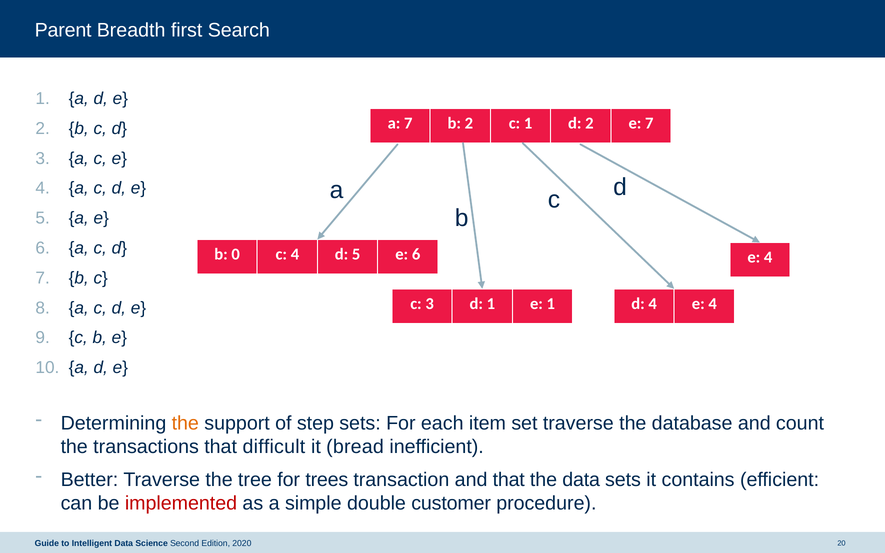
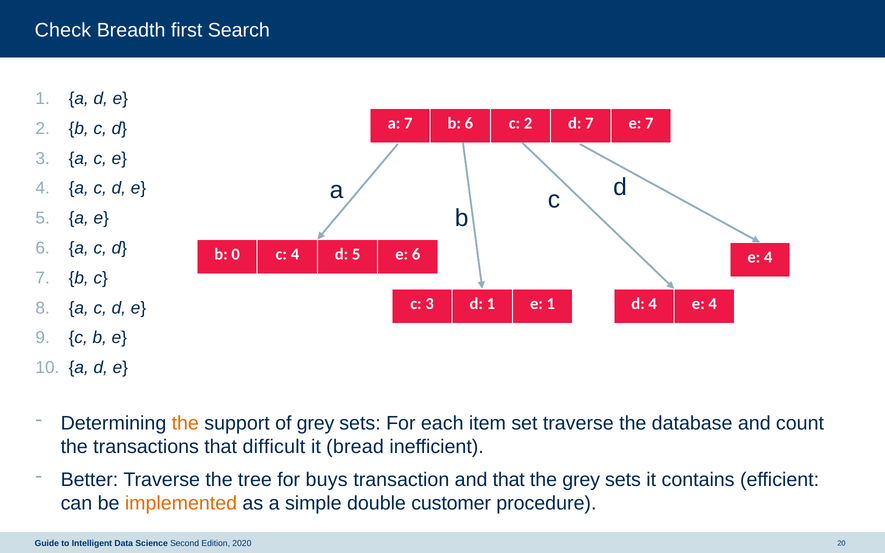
Parent: Parent -> Check (63, 30)
b 2: 2 -> 6 (469, 123)
c 1: 1 -> 2 (528, 123)
2: 2 -> 7 (589, 123)
of step: step -> grey (316, 423)
trees: trees -> buys (327, 480)
the data: data -> grey (581, 480)
implemented colour: red -> orange (181, 503)
